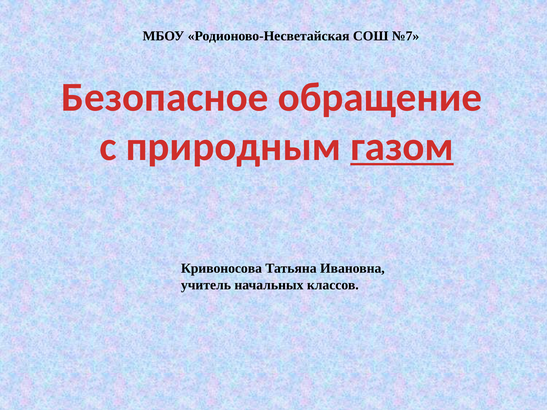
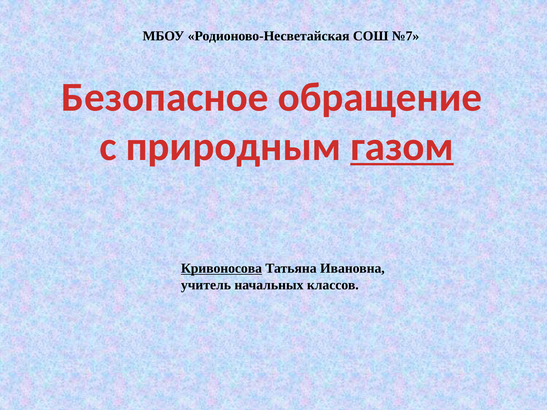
Кривоносова underline: none -> present (221, 269)
